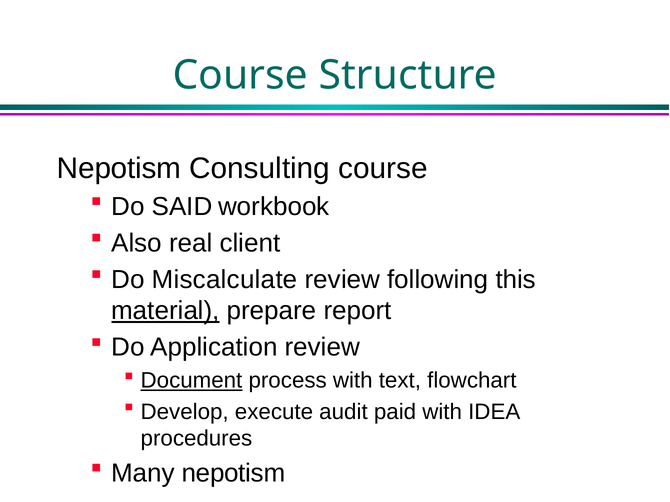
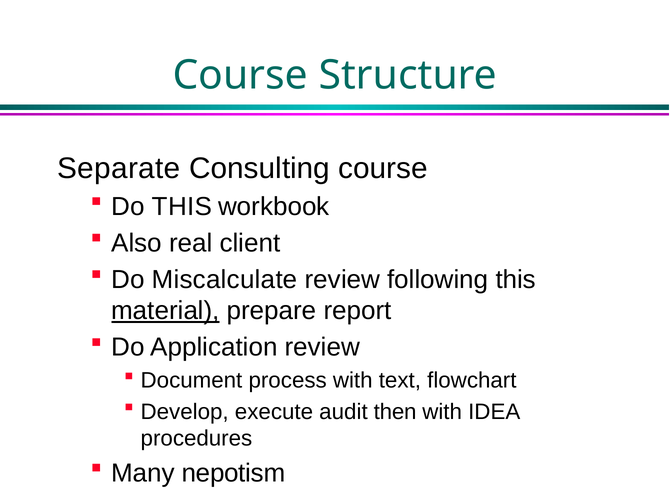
Nepotism: Nepotism -> Separate (119, 168)
Do SAID: SAID -> THIS (182, 207)
Document underline: present -> none (191, 381)
paid: paid -> then (395, 412)
